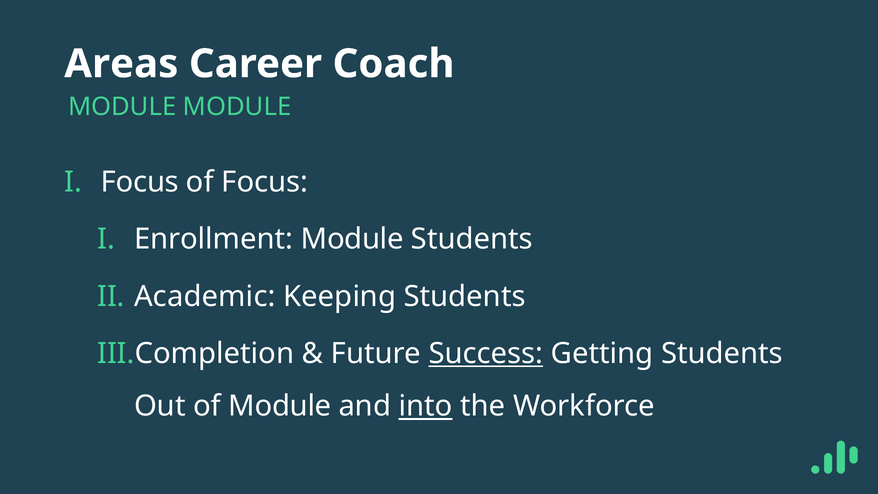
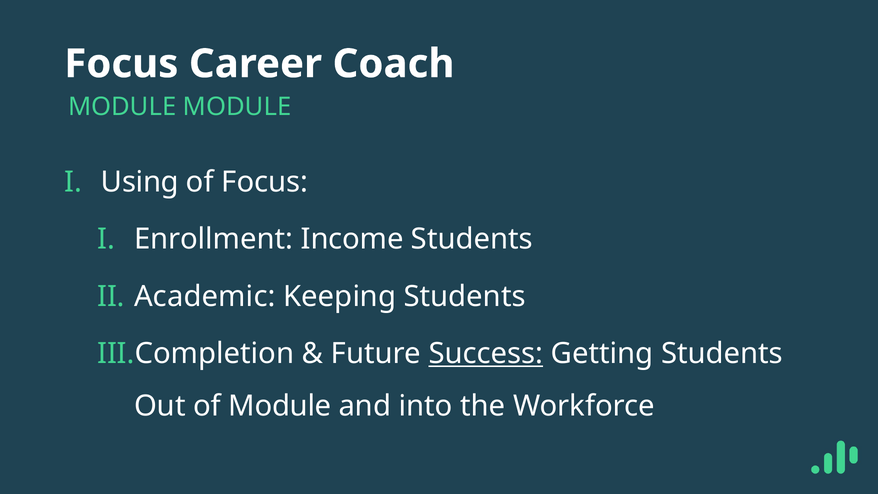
Areas: Areas -> Focus (121, 64)
Focus: Focus -> Using (140, 182)
Enrollment Module: Module -> Income (352, 239)
into underline: present -> none (426, 406)
